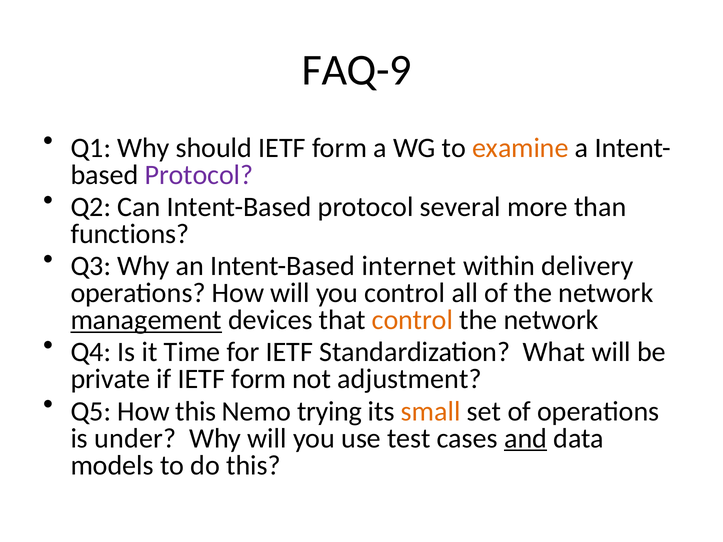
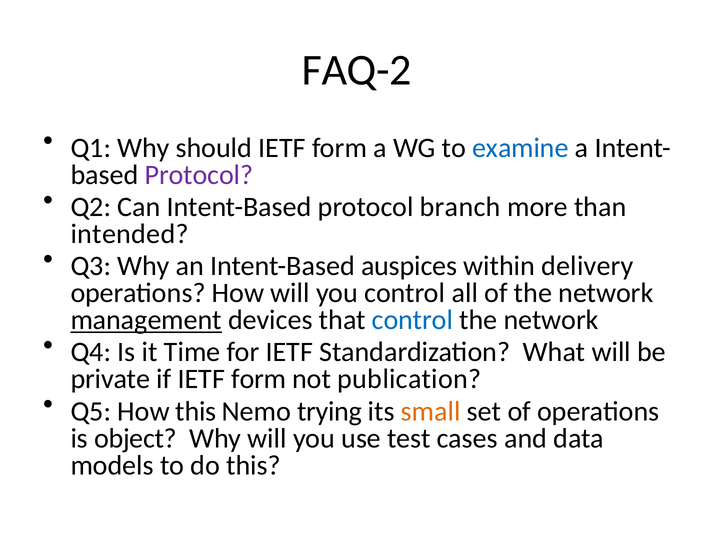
FAQ-9: FAQ-9 -> FAQ-2 (357, 70)
examine colour: orange -> blue (520, 148)
several: several -> branch (460, 207)
functions: functions -> intended (130, 234)
internet: internet -> auspices (409, 266)
control colour: orange -> blue (412, 320)
adjustment: adjustment -> publication (409, 379)
under: under -> object (135, 438)
and underline: present -> none (526, 438)
